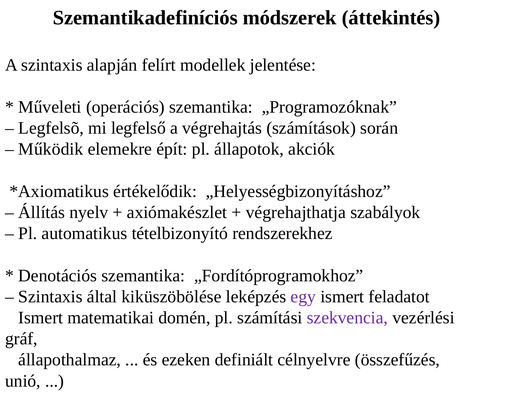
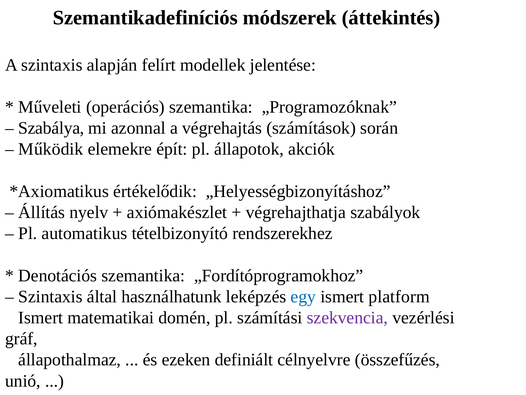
Legfelsõ: Legfelsõ -> Szabálya (51, 128)
legfelső: legfelső -> azonnal (138, 128)
kiküszöbölése: kiküszöbölése -> használhatunk (172, 296)
egy colour: purple -> blue (303, 296)
feladatot: feladatot -> platform (399, 296)
